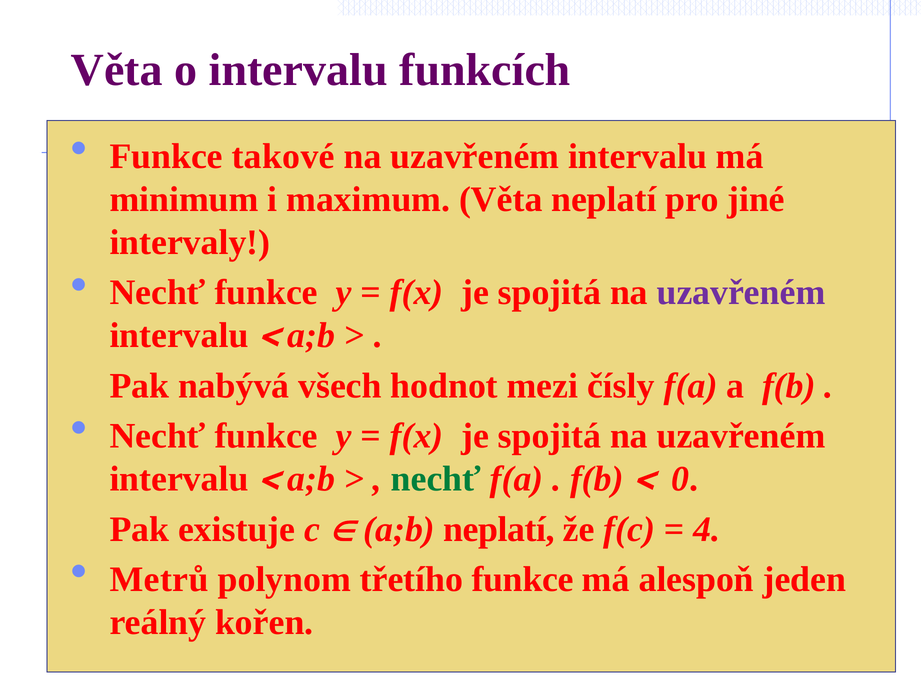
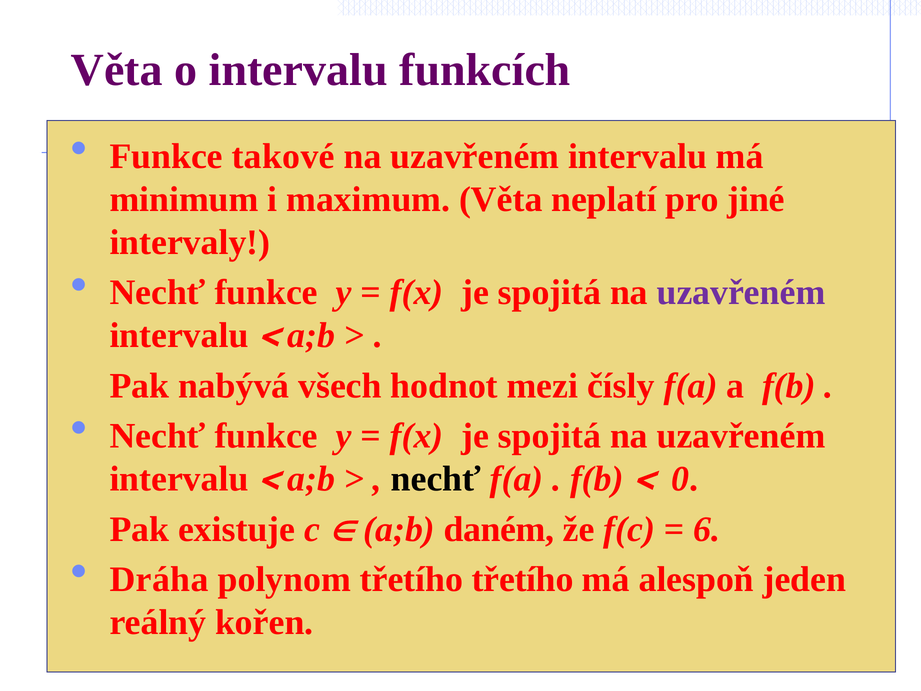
nechť colour: green -> black (436, 479)
a;b neplatí: neplatí -> daném (499, 529)
4: 4 -> 6 (707, 529)
Metrů: Metrů -> Dráha (159, 579)
třetího funkce: funkce -> třetího (523, 579)
